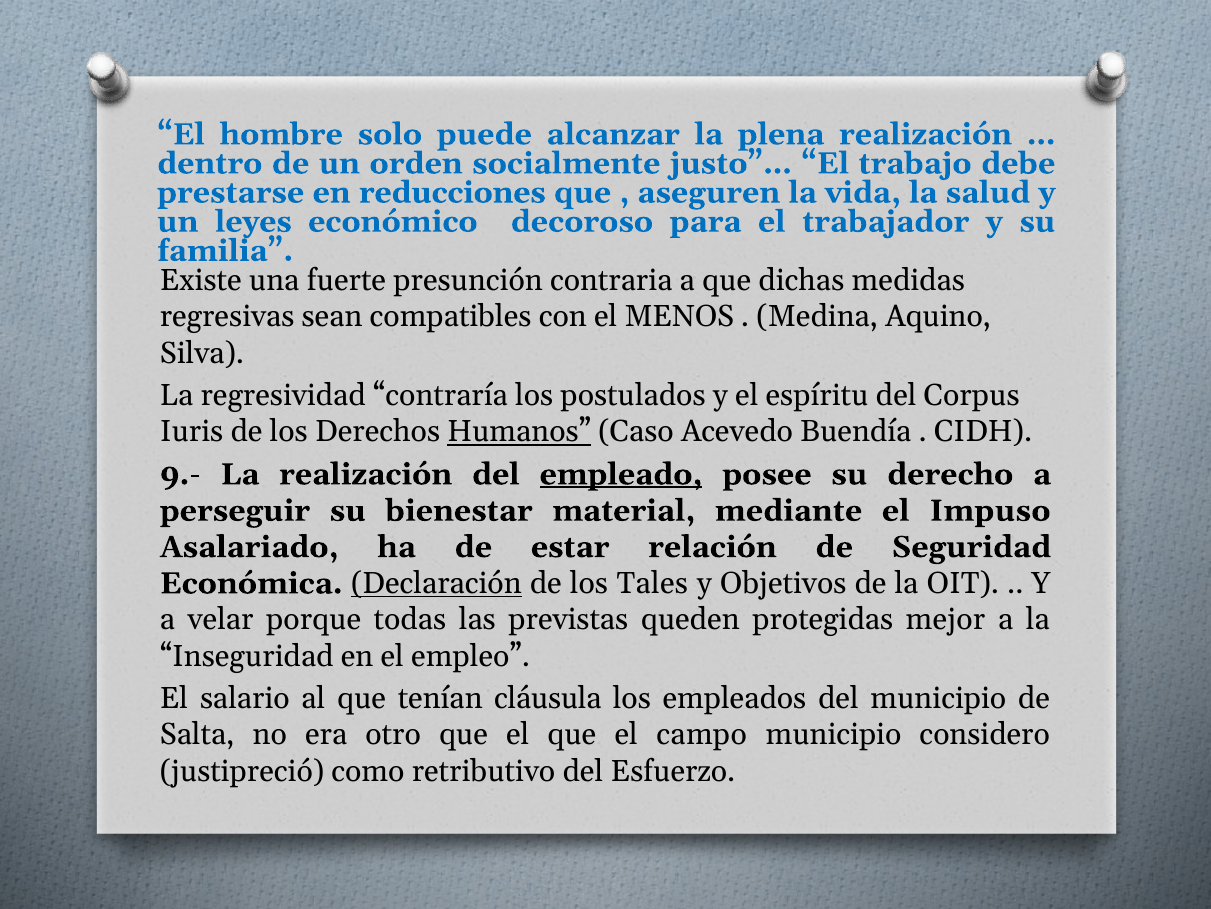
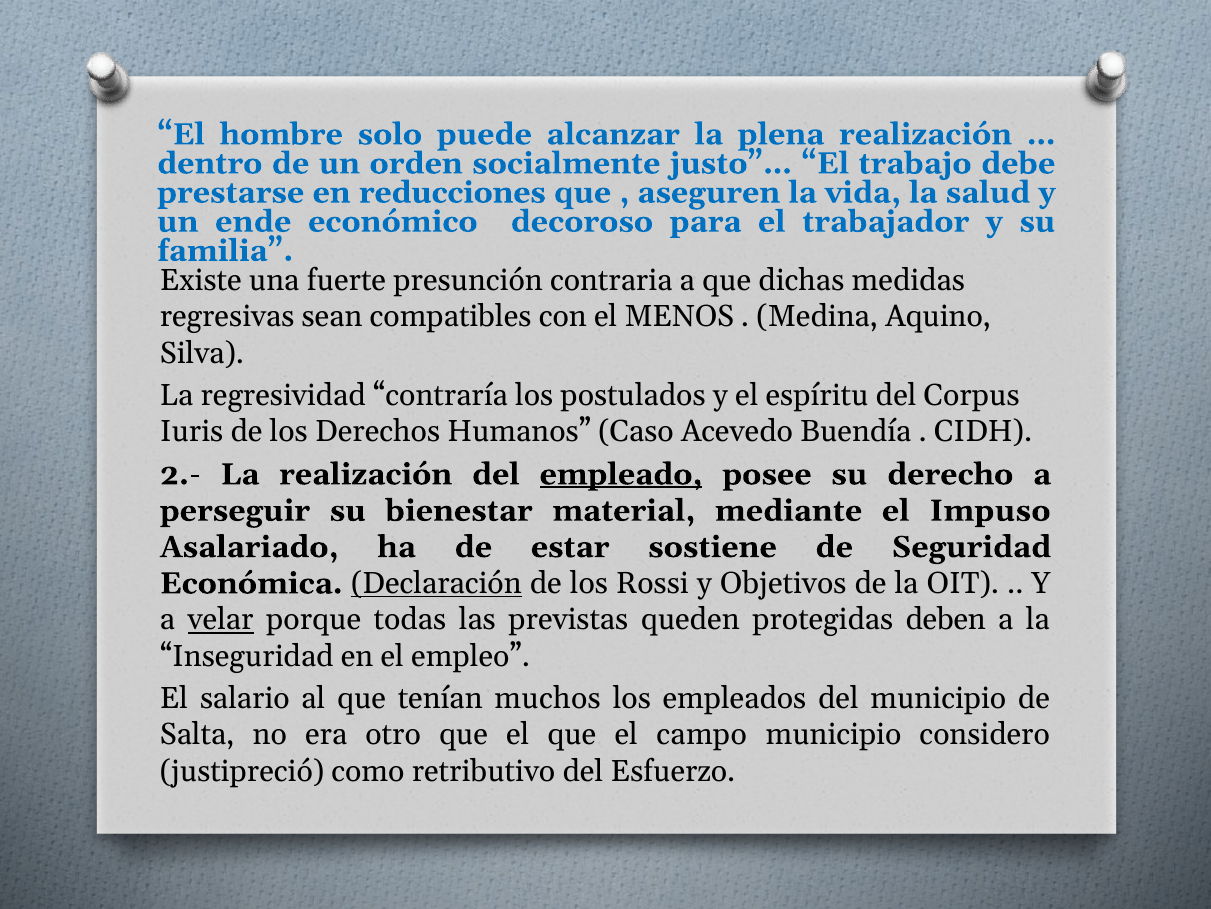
leyes: leyes -> ende (253, 221)
Humanos underline: present -> none (519, 432)
9.-: 9.- -> 2.- (180, 474)
relación: relación -> sostiene (712, 547)
Tales: Tales -> Rossi (652, 583)
velar underline: none -> present (221, 619)
mejor: mejor -> deben (946, 619)
cláusula: cláusula -> muchos (548, 698)
